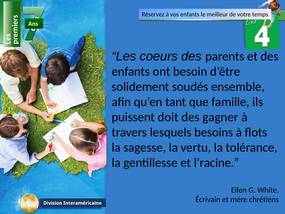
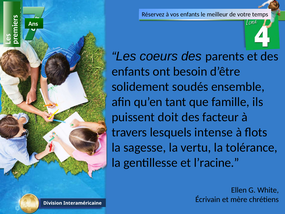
gagner: gagner -> facteur (221, 117)
besoins: besoins -> intense (214, 132)
